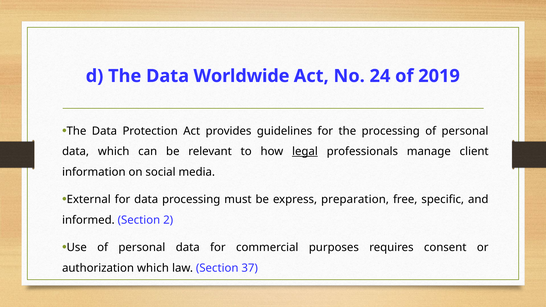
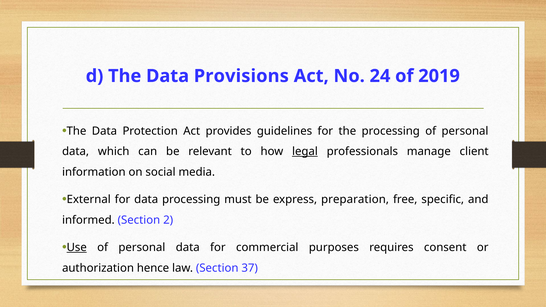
Worldwide: Worldwide -> Provisions (241, 76)
Use underline: none -> present (77, 248)
authorization which: which -> hence (153, 268)
